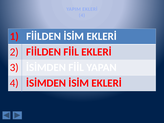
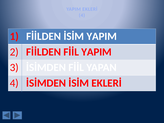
FİİLDEN İSİM EKLERİ: EKLERİ -> YAPIM (102, 36)
FİİL EKLERİ: EKLERİ -> YAPIM (97, 52)
